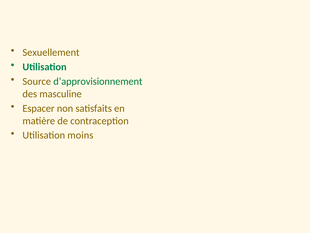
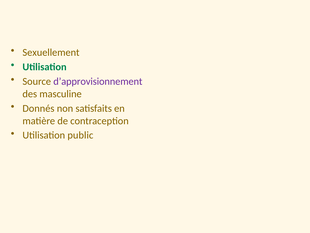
d’approvisionnement colour: green -> purple (98, 81)
Espacer: Espacer -> Donnés (38, 108)
moins: moins -> public (80, 135)
